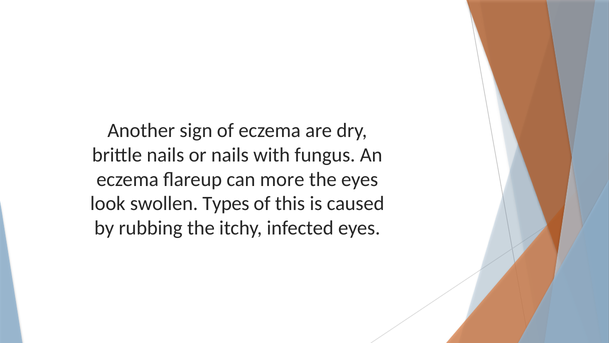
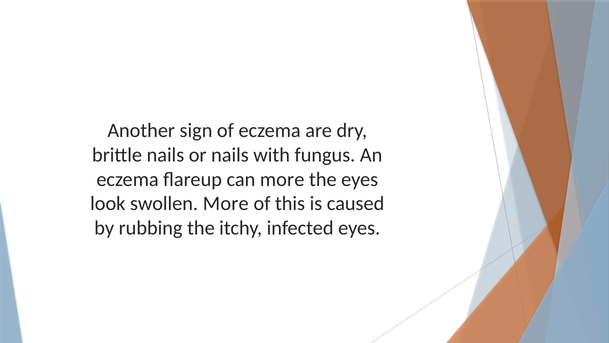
swollen Types: Types -> More (226, 203)
